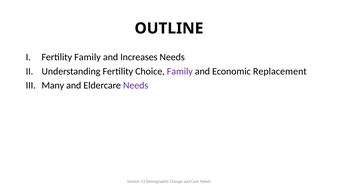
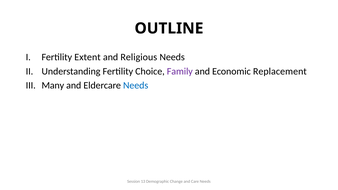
Fertility Family: Family -> Extent (87, 57)
Increases: Increases -> Religious (139, 57)
Needs colour: purple -> blue (136, 85)
